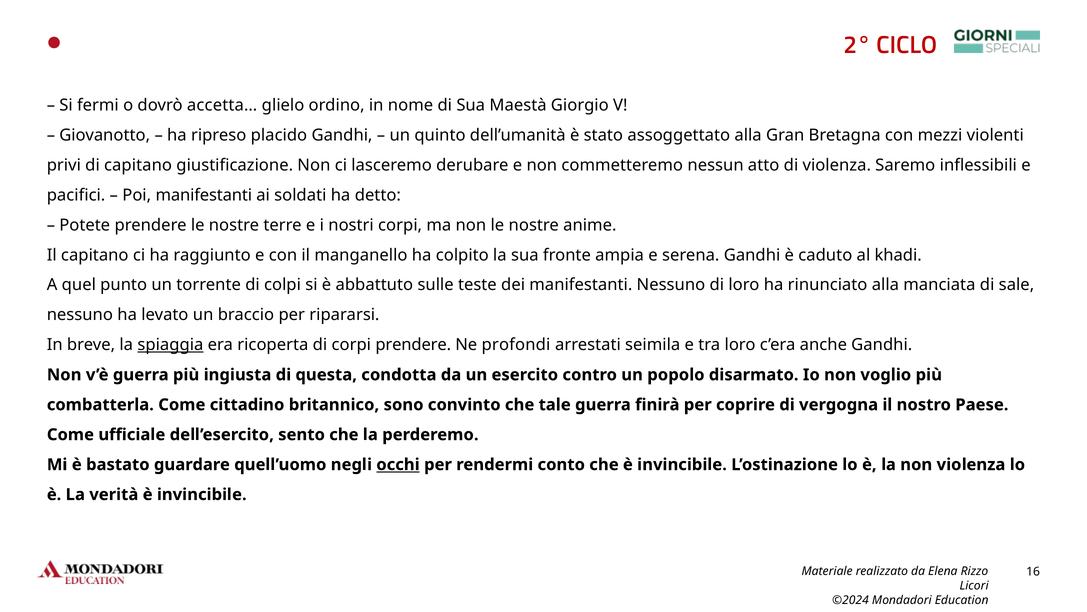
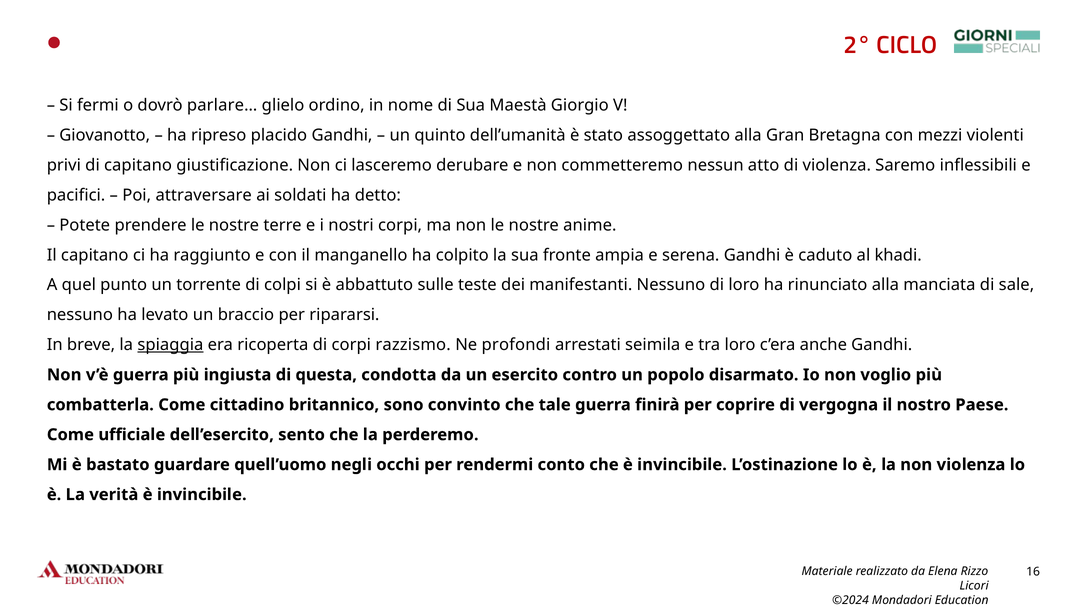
accetta…: accetta… -> parlare… (222, 105)
Poi manifestanti: manifestanti -> attraversare (204, 195)
corpi prendere: prendere -> razzismo (413, 345)
occhi underline: present -> none (398, 464)
